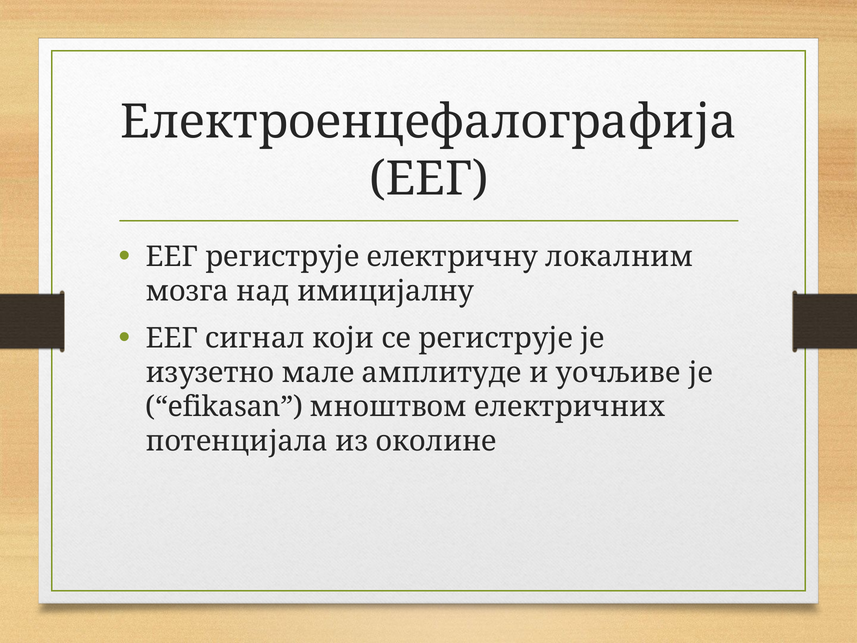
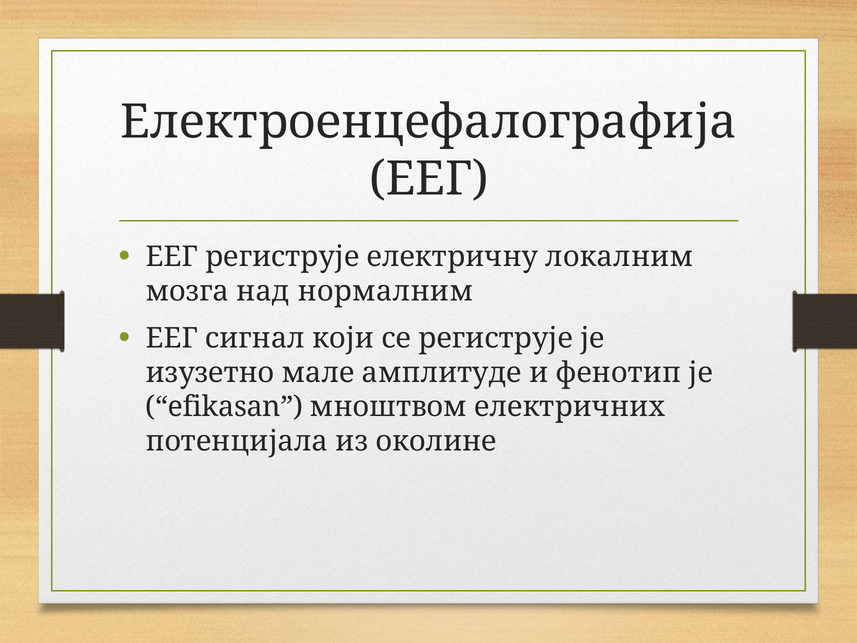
имицијалну: имицијалну -> нормалним (385, 291)
уочљиве: уочљиве -> фенотип (618, 373)
